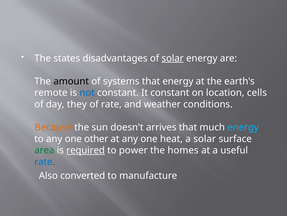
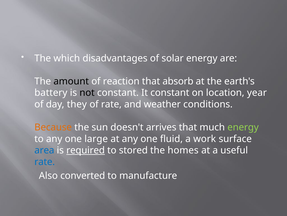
states: states -> which (67, 58)
solar underline: present -> none (173, 58)
systems: systems -> reaction (121, 81)
that energy: energy -> absorb (178, 81)
remote: remote -> battery (51, 92)
not colour: blue -> black (87, 92)
cells: cells -> year (257, 92)
energy colour: light blue -> light green (243, 127)
other: other -> large (96, 138)
heat: heat -> fluid (171, 138)
a solar: solar -> work (205, 138)
area colour: green -> blue (44, 150)
power: power -> stored (133, 150)
